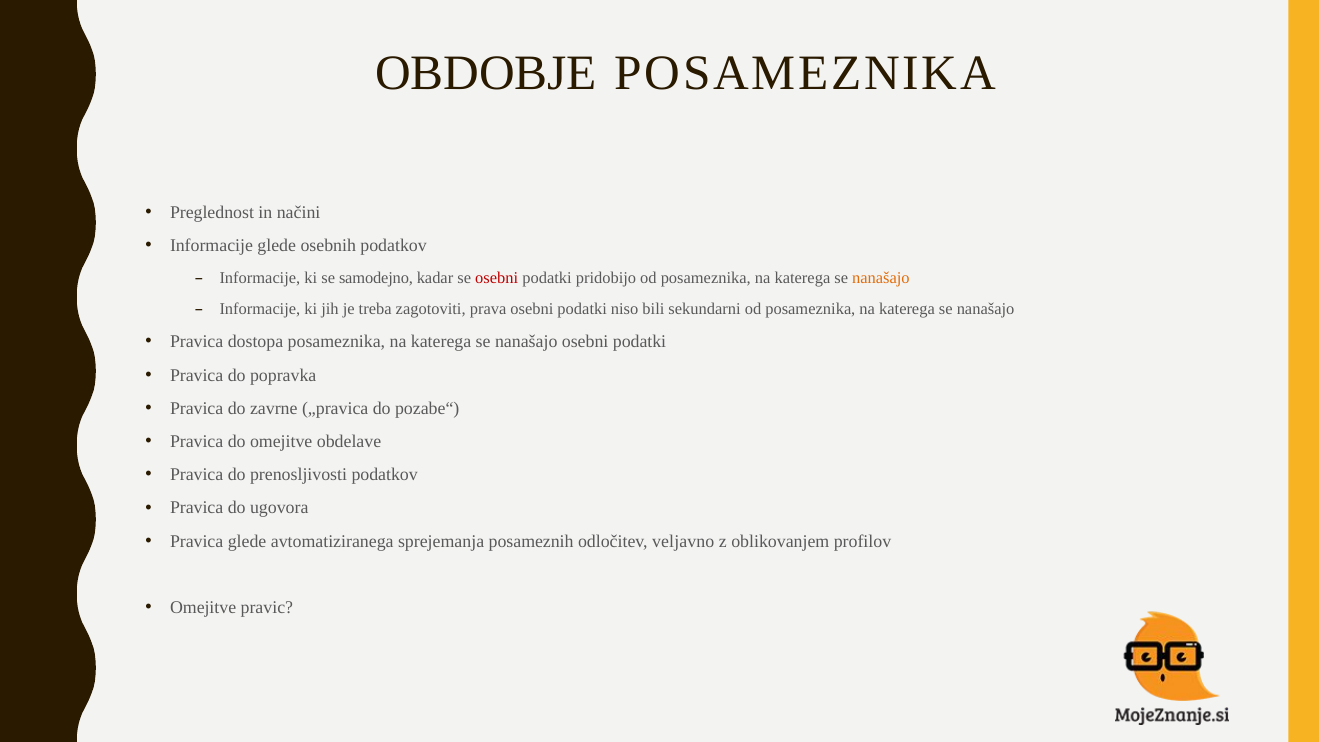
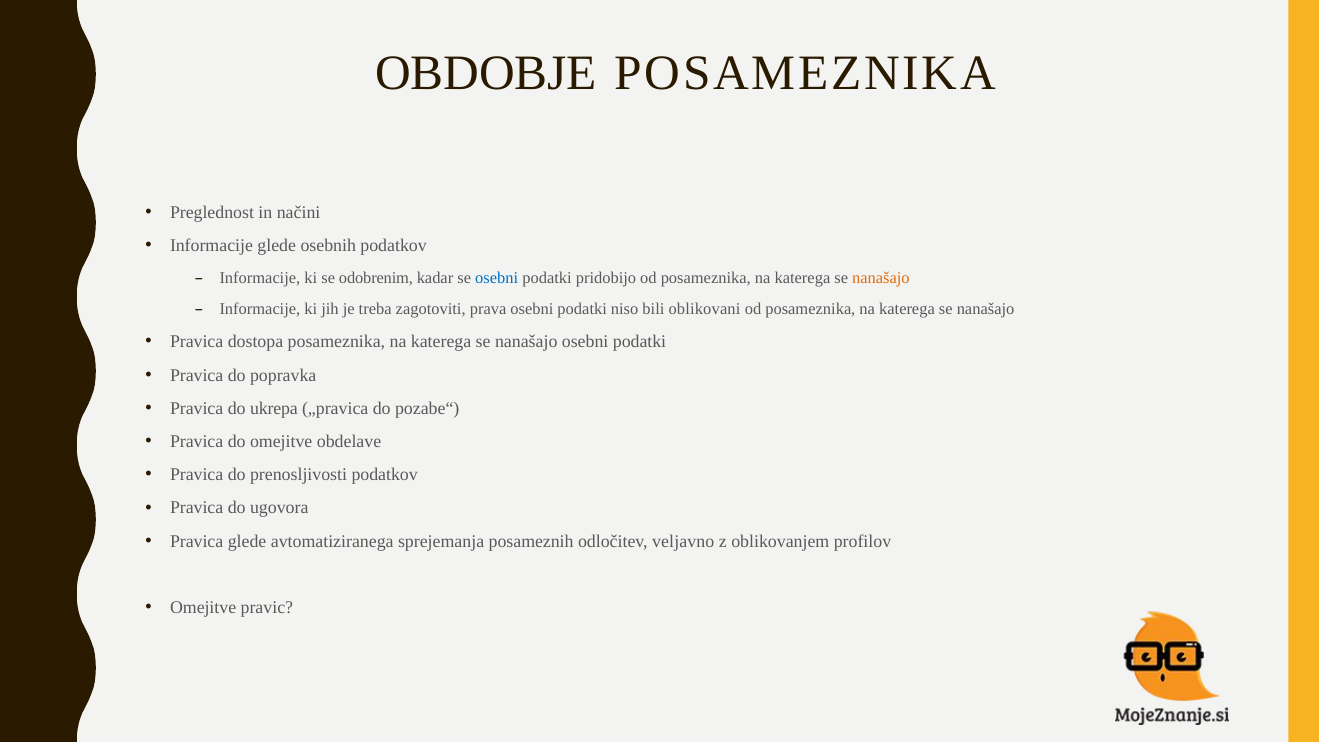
samodejno: samodejno -> odobrenim (376, 278)
osebni colour: red -> blue (497, 278)
sekundarni: sekundarni -> oblikovani (704, 309)
zavrne: zavrne -> ukrepa (274, 408)
